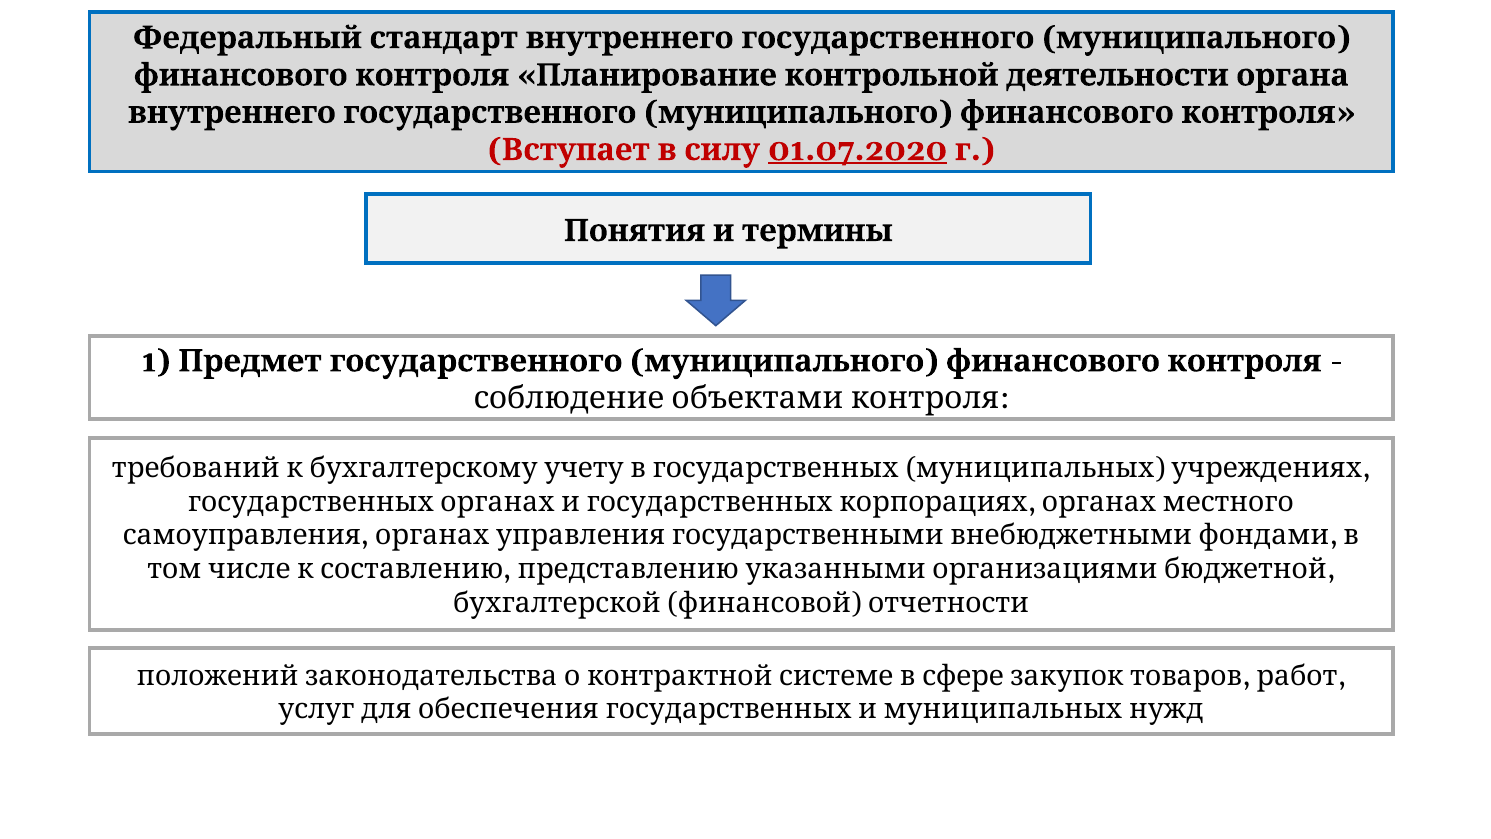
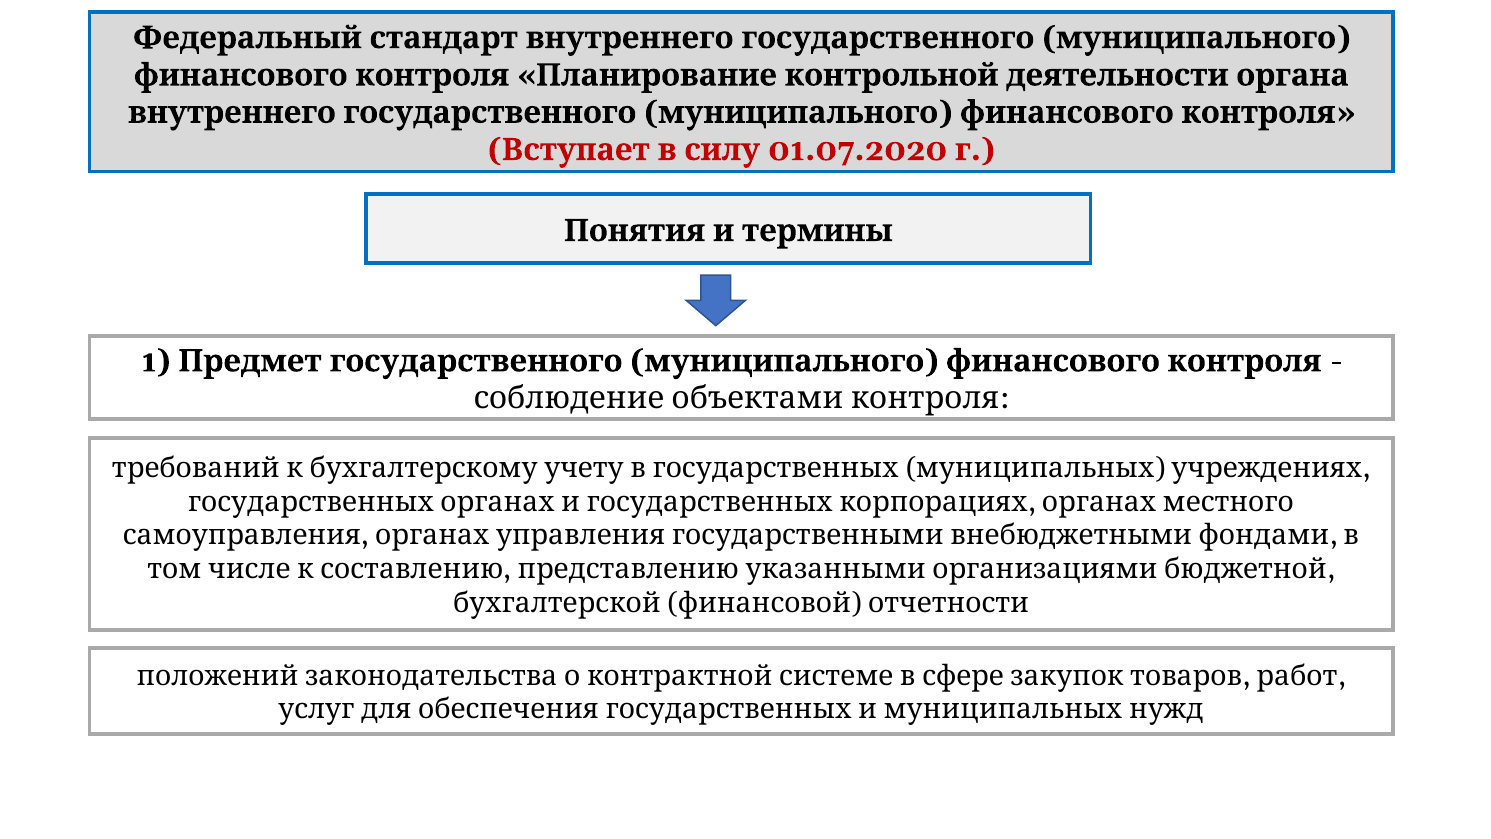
01.07.2020 underline: present -> none (858, 150)
